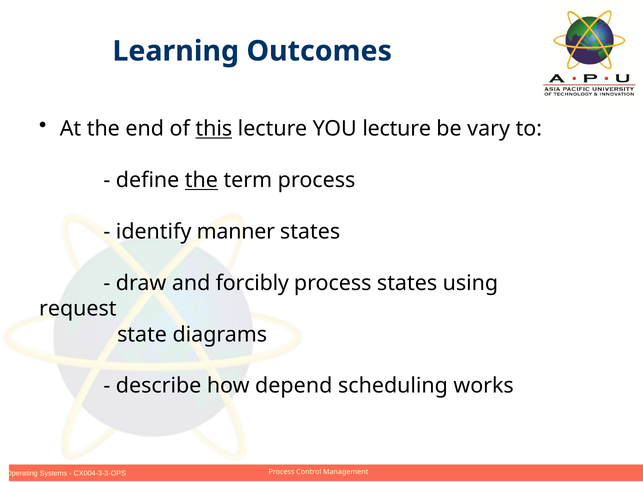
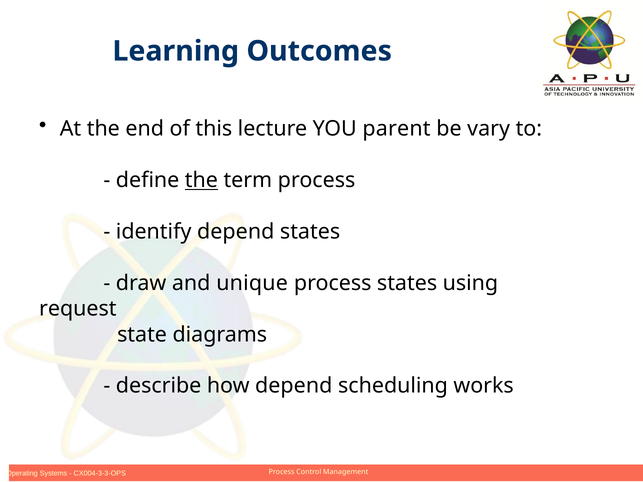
this underline: present -> none (214, 129)
YOU lecture: lecture -> parent (397, 129)
identify manner: manner -> depend (236, 232)
forcibly: forcibly -> unique (252, 283)
